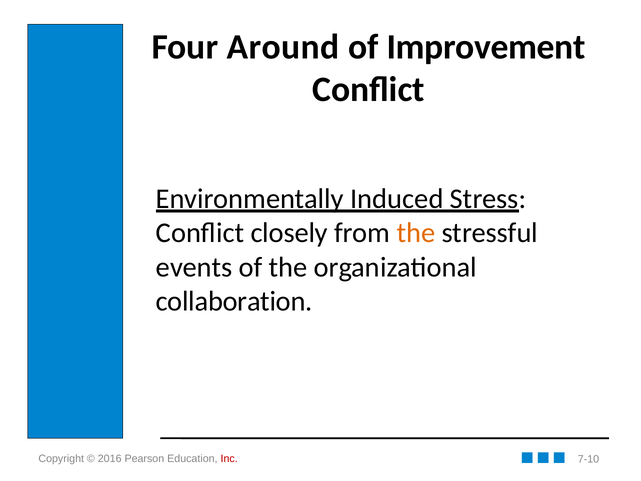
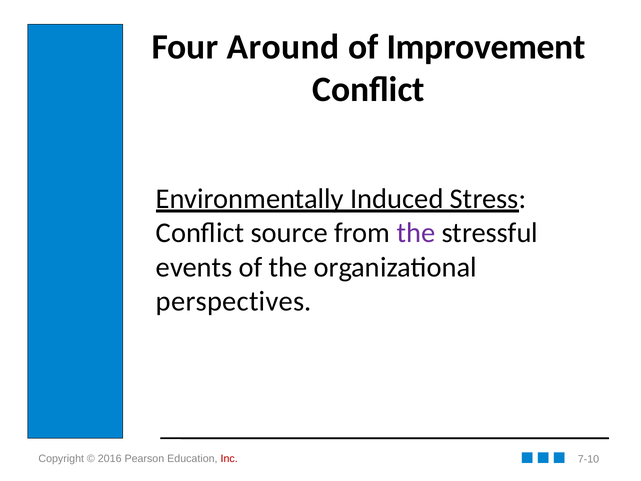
closely: closely -> source (289, 233)
the colour: orange -> purple (416, 233)
collaboration: collaboration -> perspectives (234, 301)
